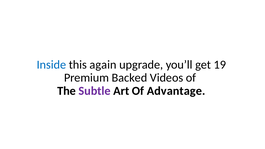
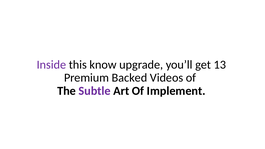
Inside colour: blue -> purple (51, 65)
again: again -> know (103, 65)
19: 19 -> 13 (220, 65)
Advantage: Advantage -> Implement (176, 91)
